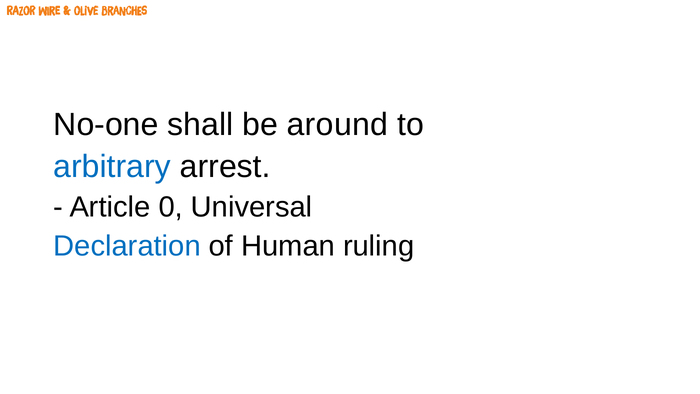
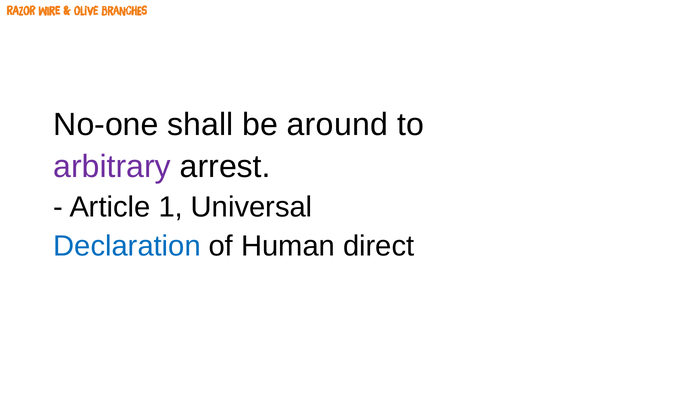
arbitrary colour: blue -> purple (112, 167)
0: 0 -> 1 (171, 207)
ruling: ruling -> direct (379, 246)
